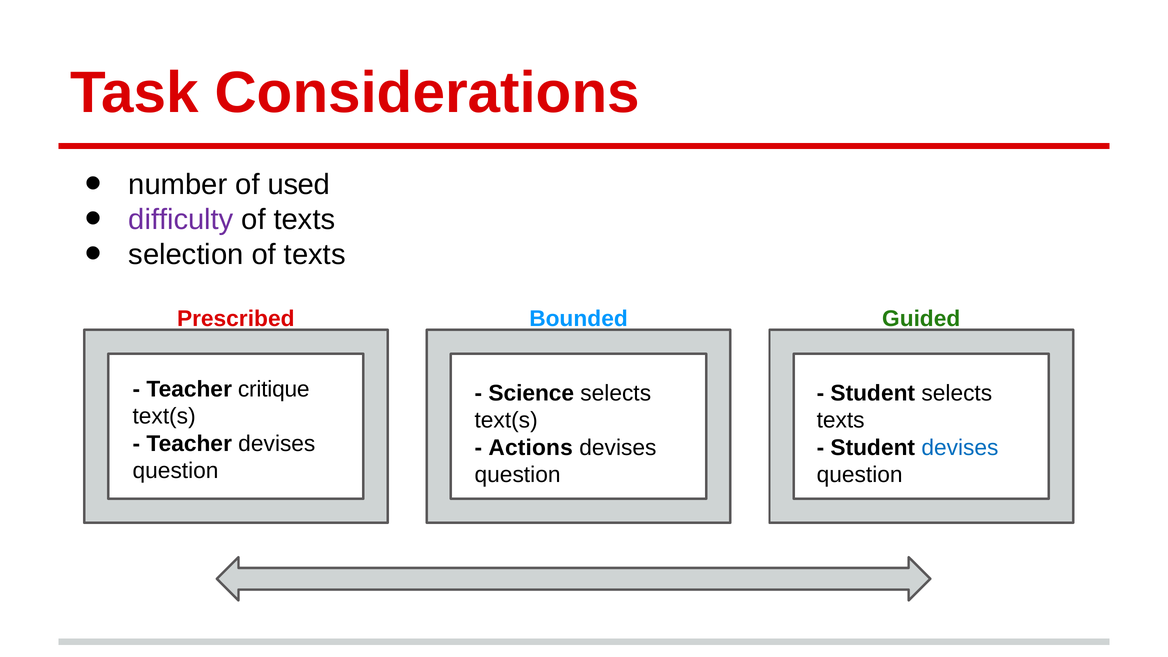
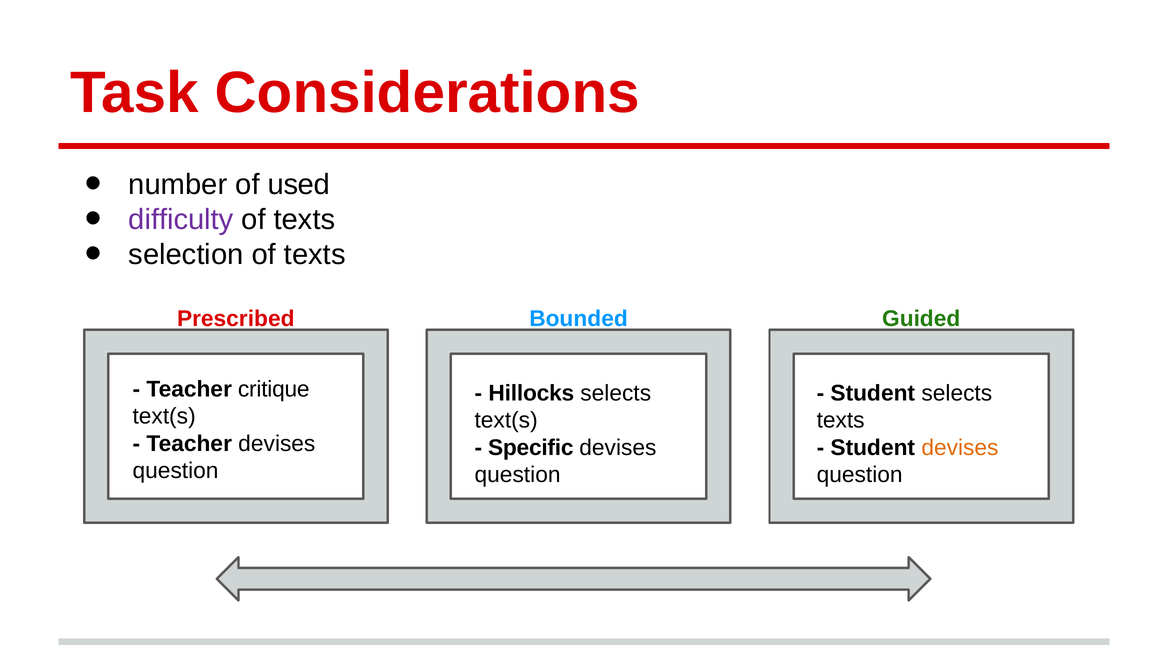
Science: Science -> Hillocks (531, 393)
Actions: Actions -> Specific (531, 448)
devises colour: blue -> orange (960, 448)
